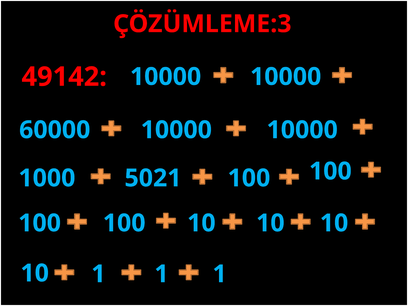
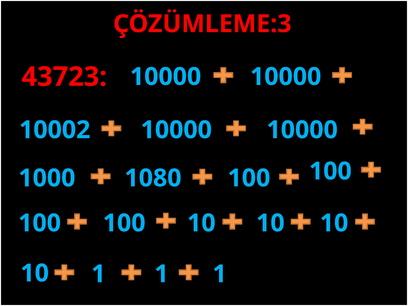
49142: 49142 -> 43723 (64, 77)
60000: 60000 -> 10002 (55, 130)
5021: 5021 -> 1080 (153, 178)
